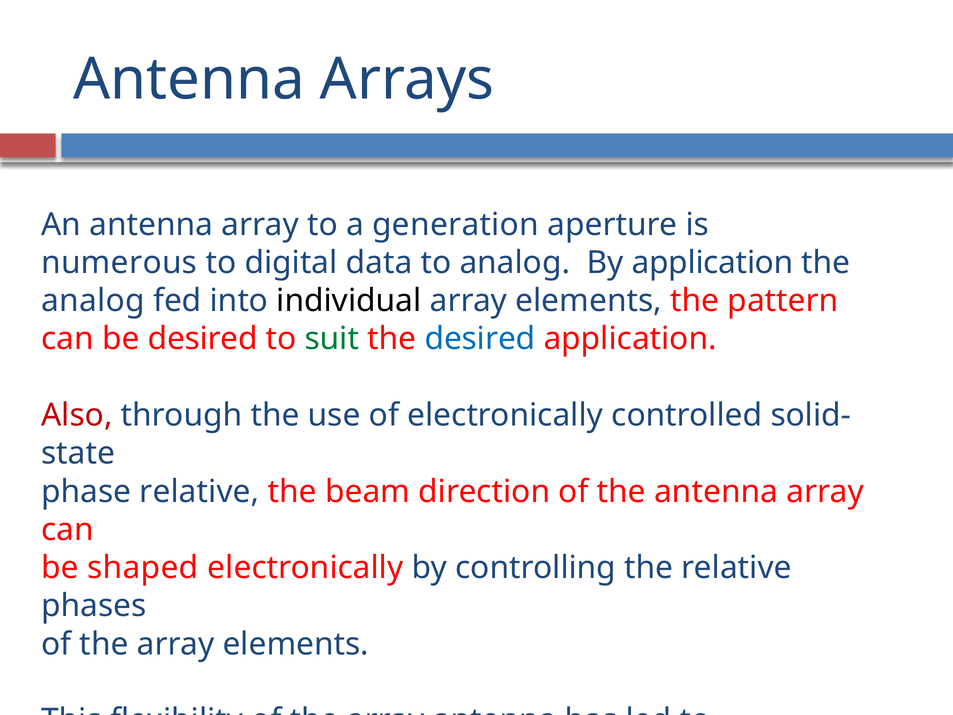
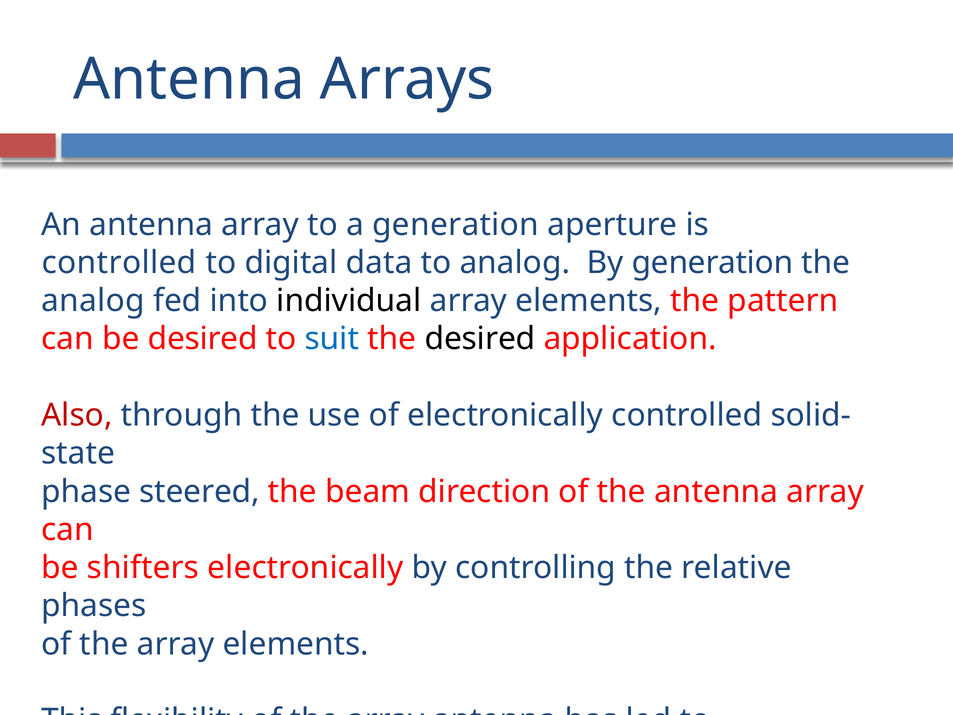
numerous: numerous -> controlled (119, 263)
By application: application -> generation (713, 263)
suit colour: green -> blue (332, 339)
desired colour: blue -> black (480, 339)
phase relative: relative -> steered (200, 491)
shaped: shaped -> shifters (143, 568)
